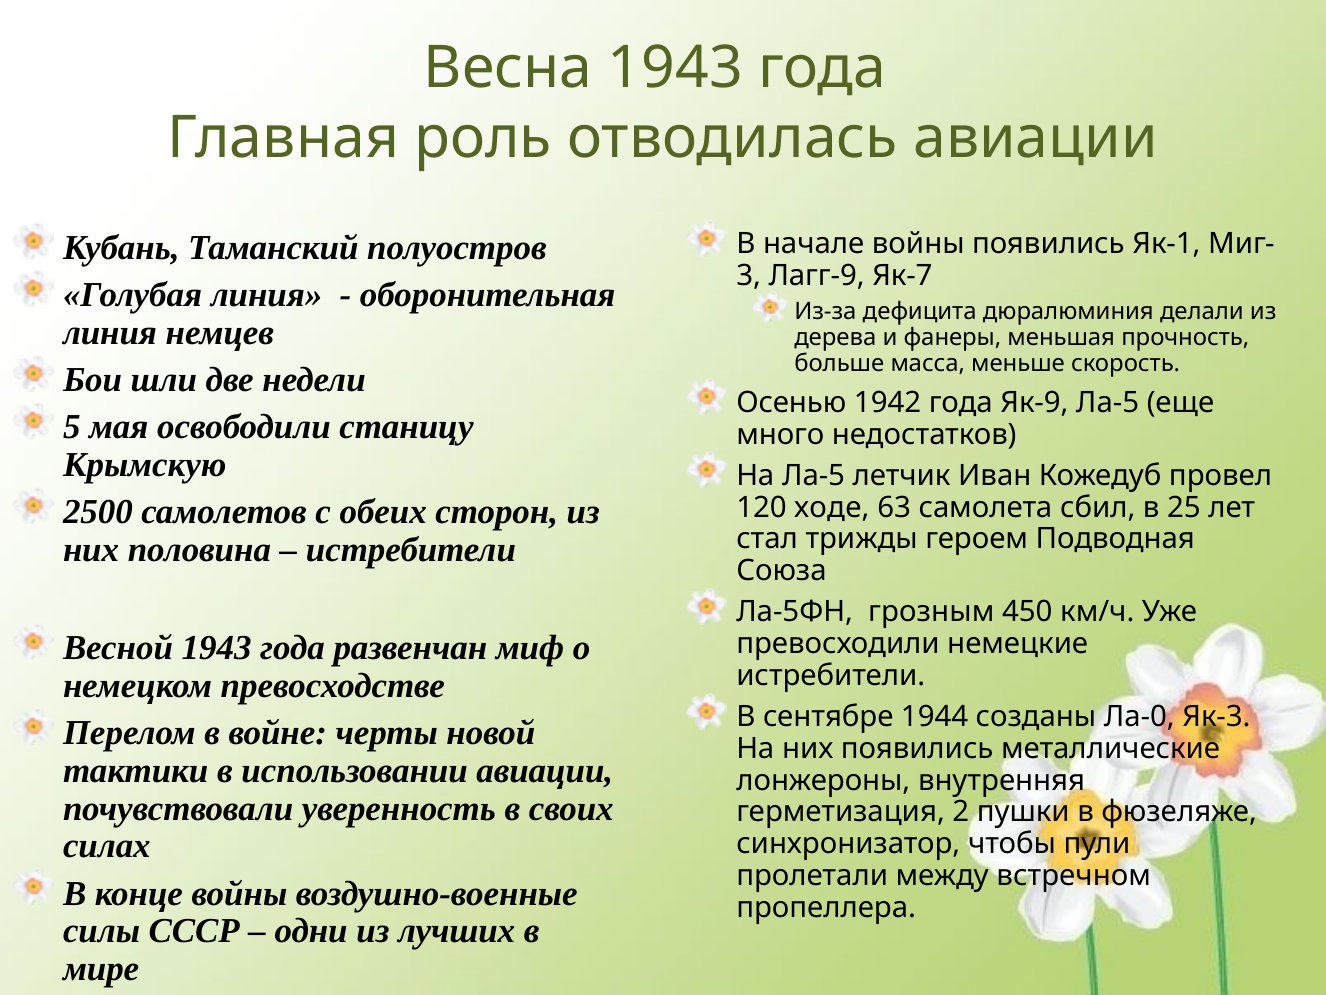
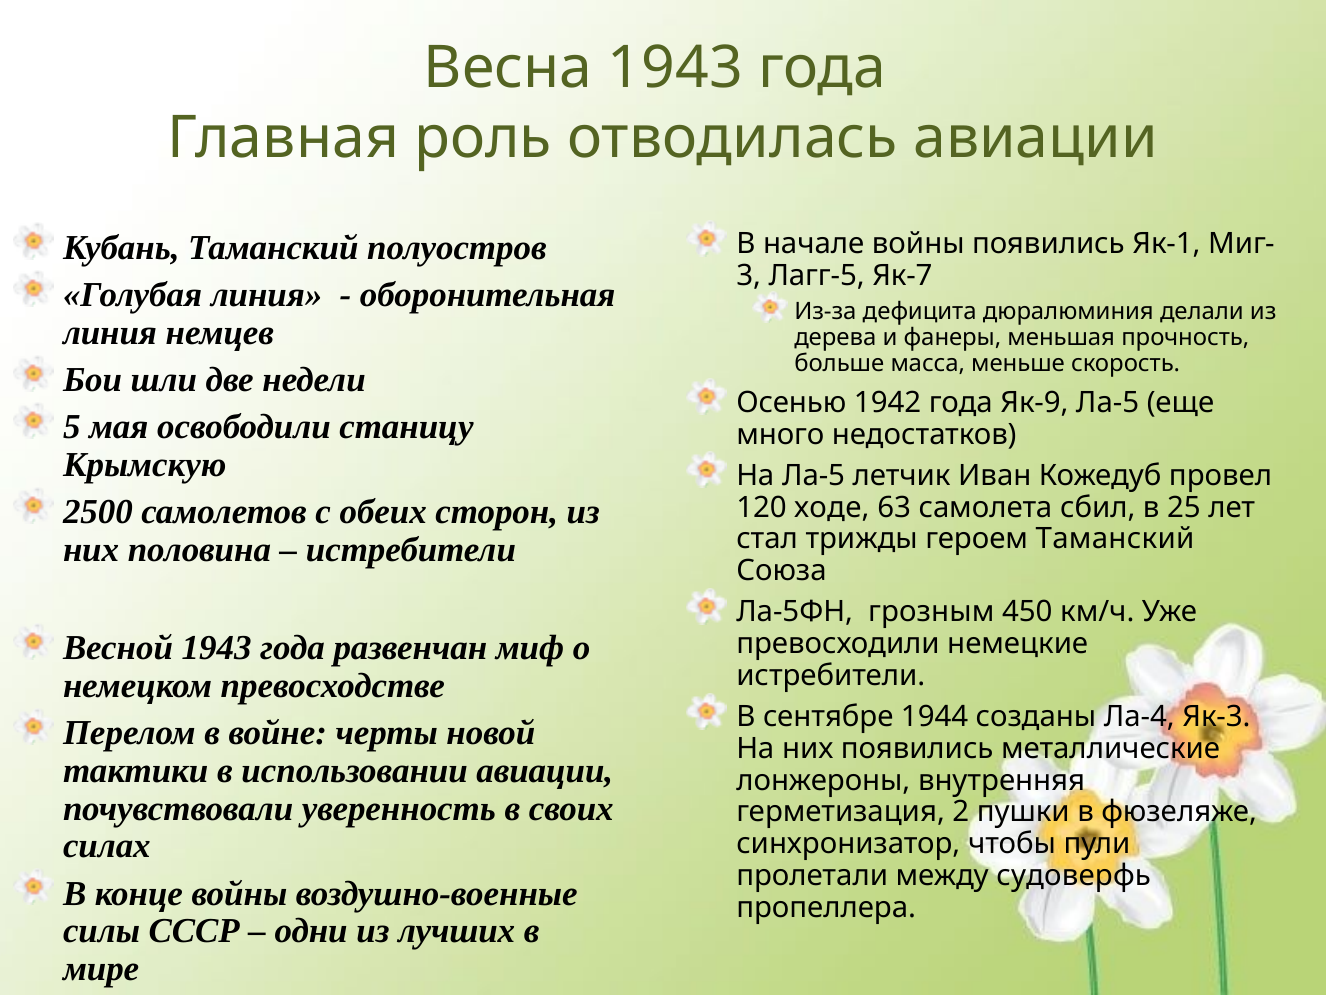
Лагг-9: Лагг-9 -> Лагг-5 (817, 276)
героем Подводная: Подводная -> Таманский (1115, 539)
Ла-0: Ла-0 -> Ла-4 (1139, 716)
встречном: встречном -> судоверфь (1074, 875)
